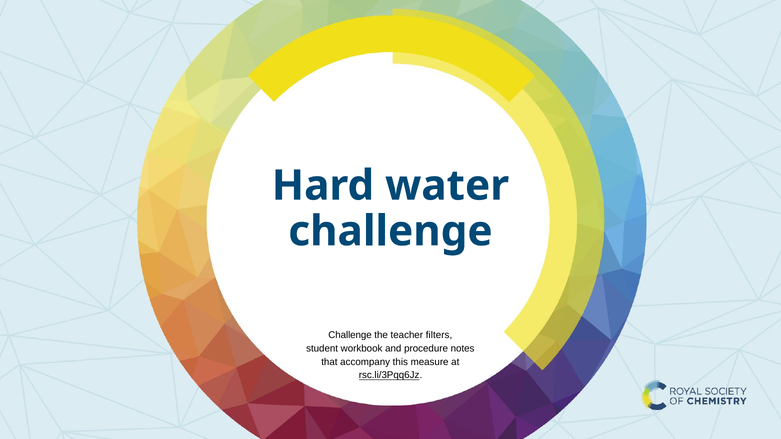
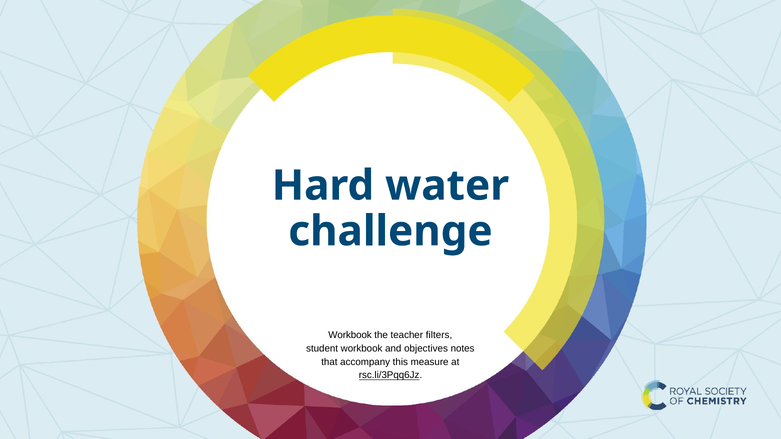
Challenge: Challenge -> Workbook (350, 335)
procedure: procedure -> objectives (426, 349)
